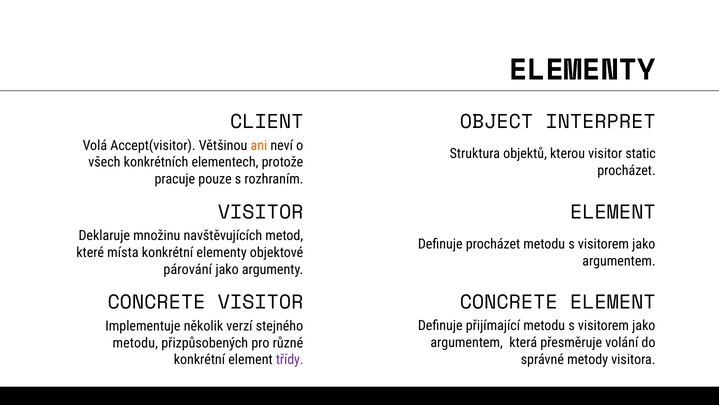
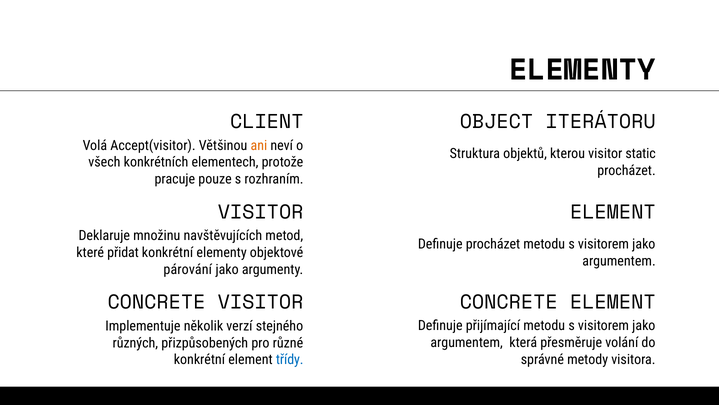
INTERPRET: INTERPRET -> ITERÁTORU (601, 121)
místa: místa -> přidat (123, 252)
metodu: metodu -> různých (135, 343)
třídy colour: purple -> blue (290, 359)
